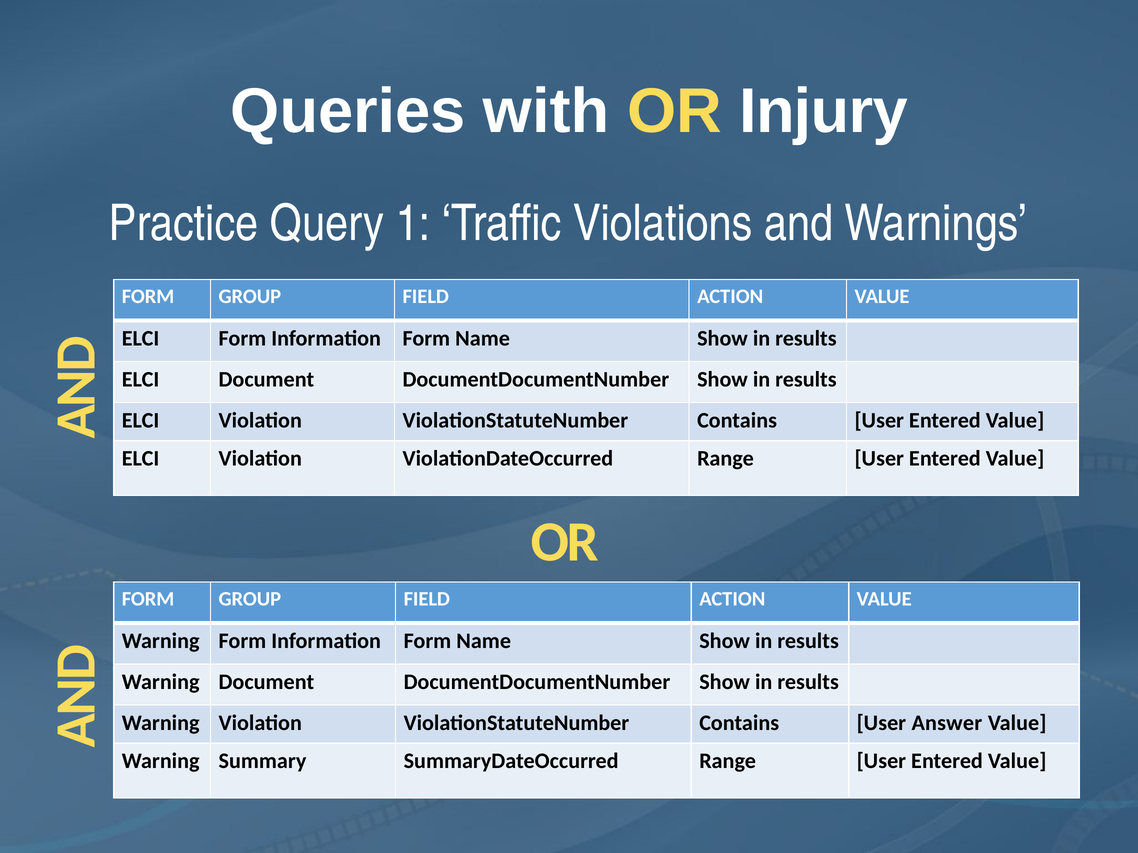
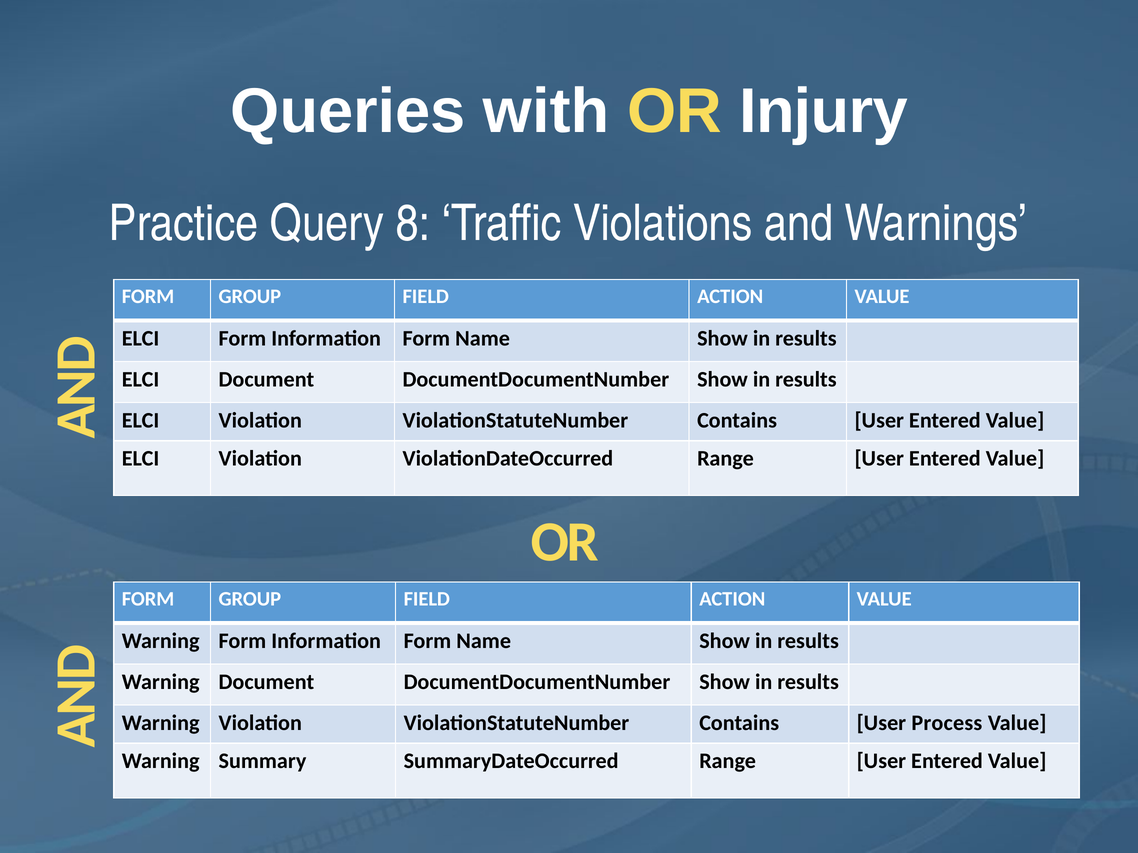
1: 1 -> 8 (413, 224)
Answer: Answer -> Process (947, 723)
